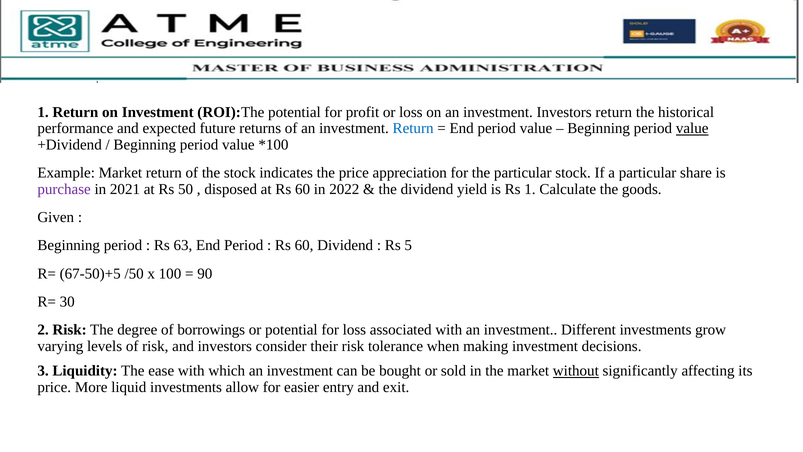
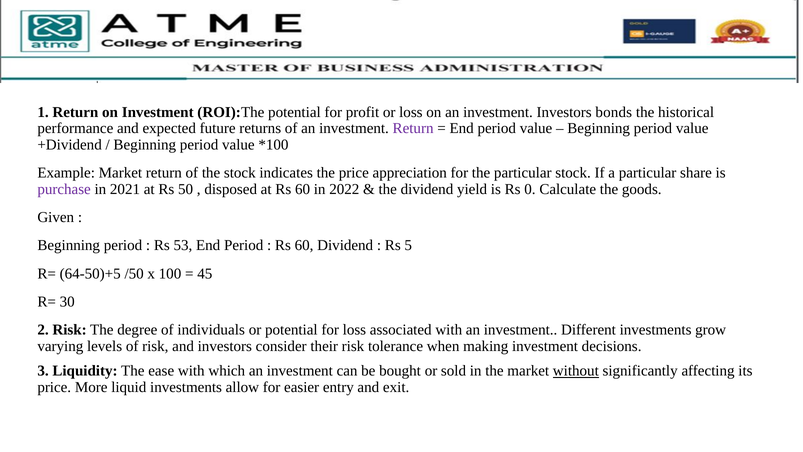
Investors return: return -> bonds (614, 112)
Return colour: blue -> purple (413, 128)
value underline: present -> none (692, 128)
Rs 1: 1 -> 0 (530, 189)
63: 63 -> 53 (183, 245)
67-50)+5: 67-50)+5 -> 64-50)+5 (90, 273)
90: 90 -> 45 (205, 273)
borrowings: borrowings -> individuals (211, 330)
